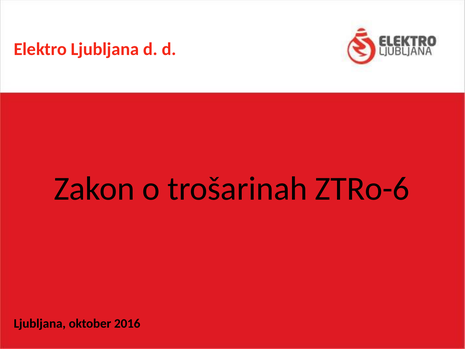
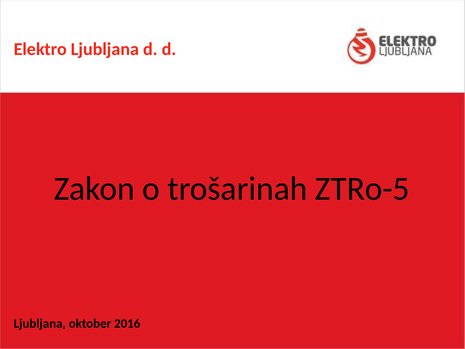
ZTRo-6: ZTRo-6 -> ZTRo-5 (362, 189)
